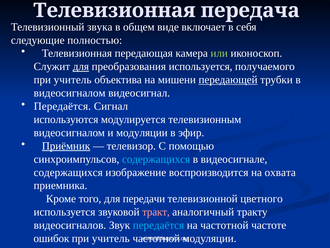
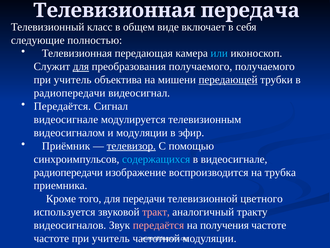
звука: звука -> класс (100, 27)
или colour: light green -> light blue (219, 53)
преобразования используется: используется -> получаемого (200, 66)
видеосигналом: видеосигналом -> радиопередачи (70, 93)
используются: используются -> видеосигнале (66, 119)
Приёмник underline: present -> none (66, 146)
телевизор underline: none -> present (131, 146)
содержащихся: содержащихся -> радиопередачи (68, 172)
охвата: охвата -> трубка (280, 172)
передаётся colour: light blue -> pink (158, 225)
на частотной: частотной -> получения (225, 225)
ошибок: ошибок -> частоте (51, 238)
